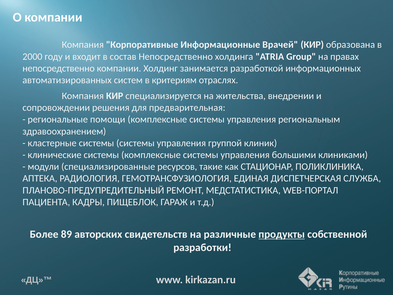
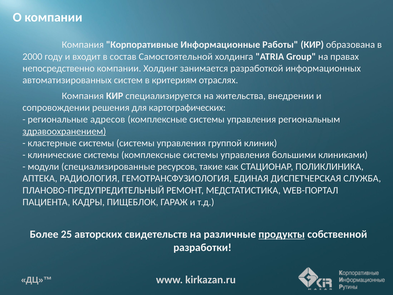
Врачей: Врачей -> Работы (280, 45)
состав Непосредственно: Непосредственно -> Самостоятельной (176, 56)
предварительная: предварительная -> картографических (187, 108)
помощи: помощи -> адресов (108, 119)
здравоохранением underline: none -> present (64, 131)
89: 89 -> 25 (66, 234)
